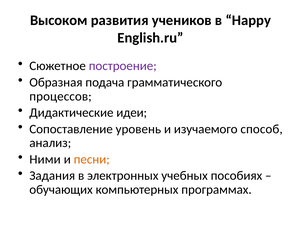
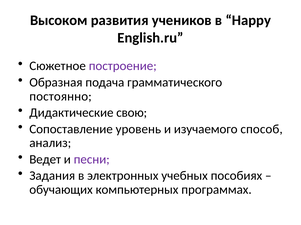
процессов: процессов -> постоянно (61, 97)
идеи: идеи -> свою (132, 113)
Ними: Ними -> Ведет (45, 160)
песни colour: orange -> purple (92, 160)
